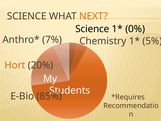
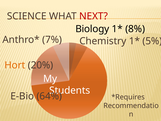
NEXT colour: orange -> red (93, 16)
Science: Science -> Biology (92, 29)
0%: 0% -> 8% (135, 29)
85%: 85% -> 64% (49, 96)
